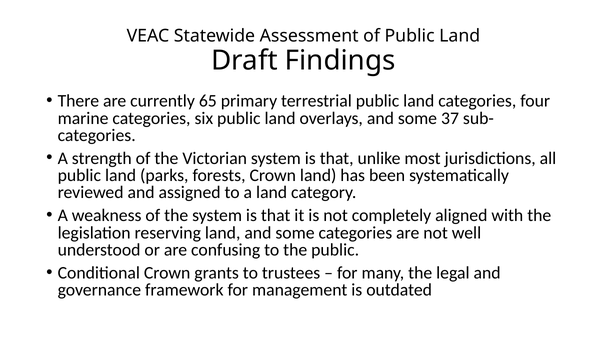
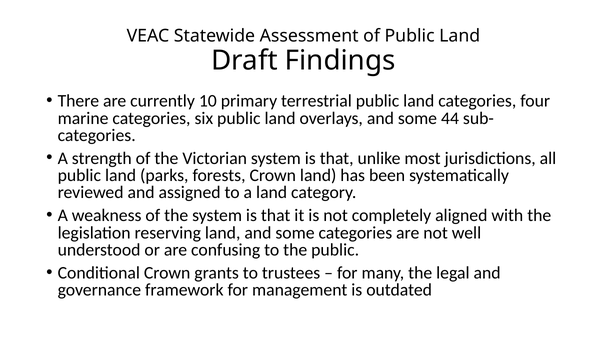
65: 65 -> 10 (208, 101)
37: 37 -> 44 (450, 118)
